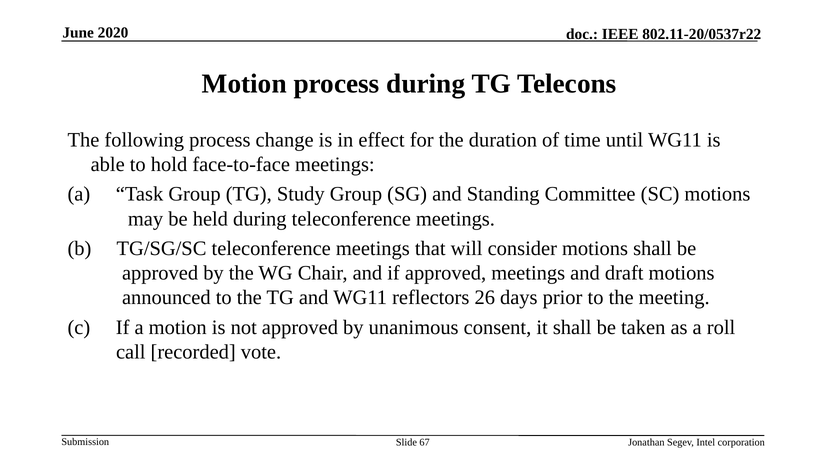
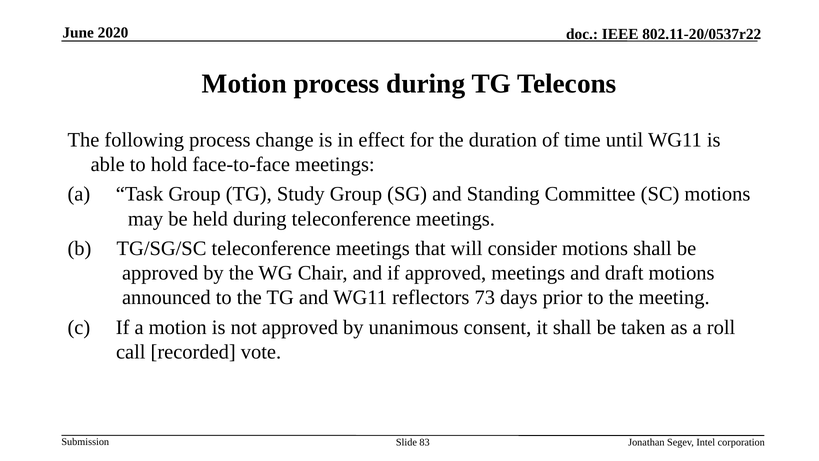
26: 26 -> 73 (485, 297)
67: 67 -> 83 (425, 442)
